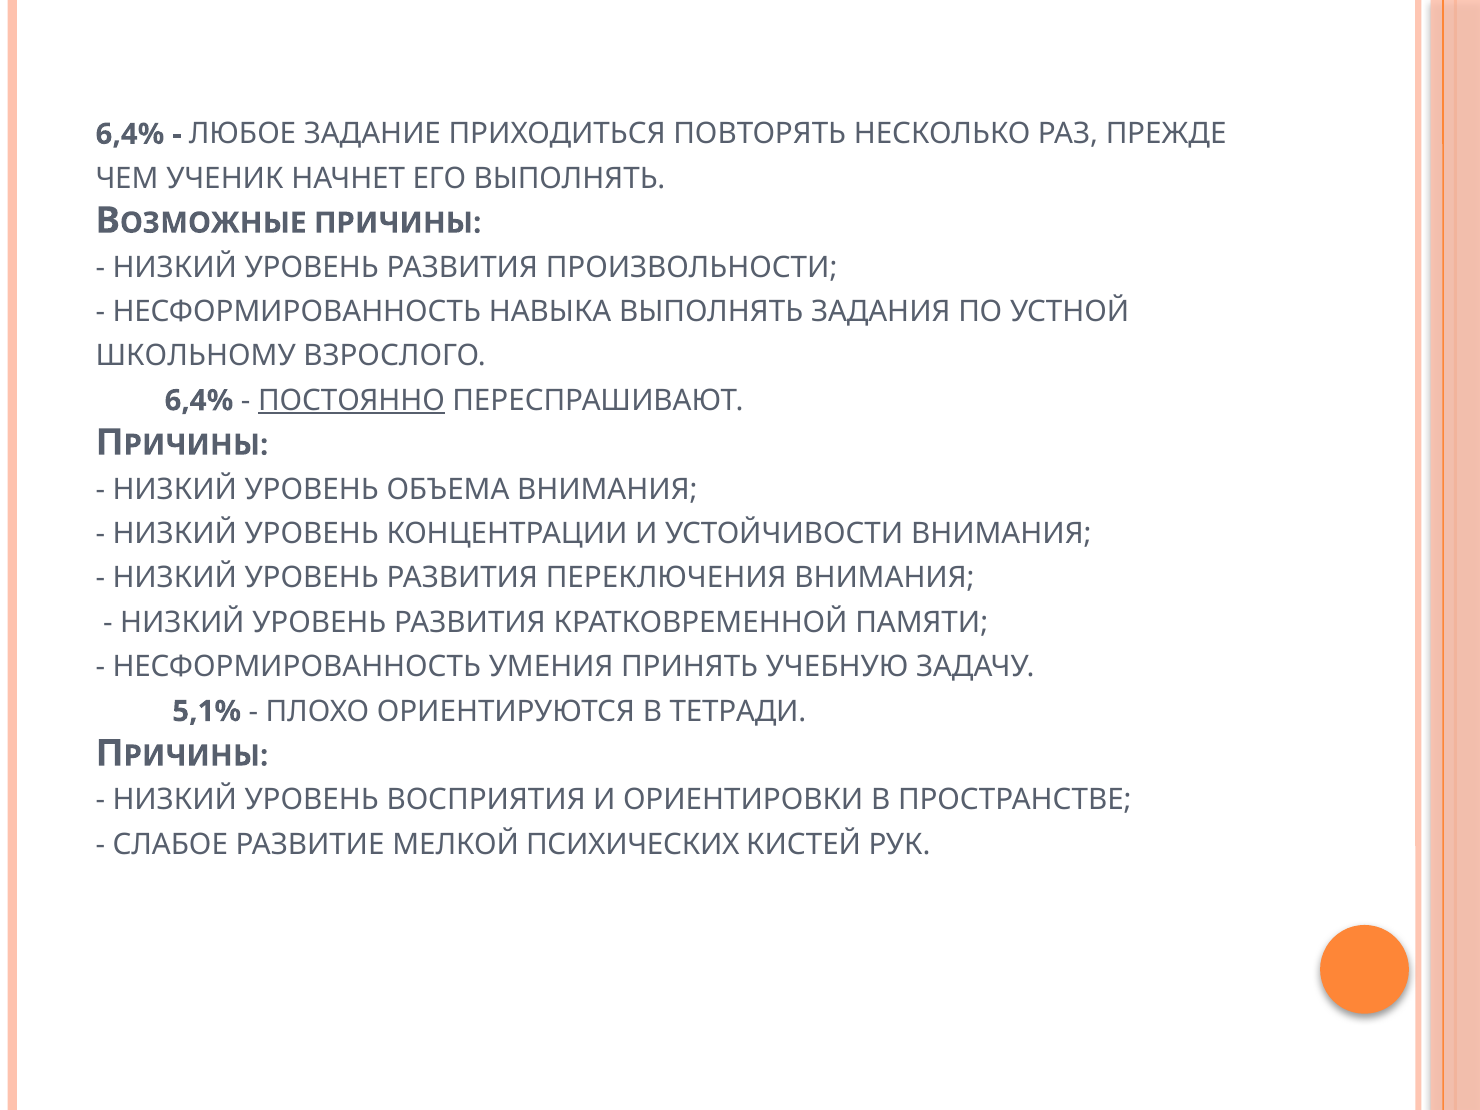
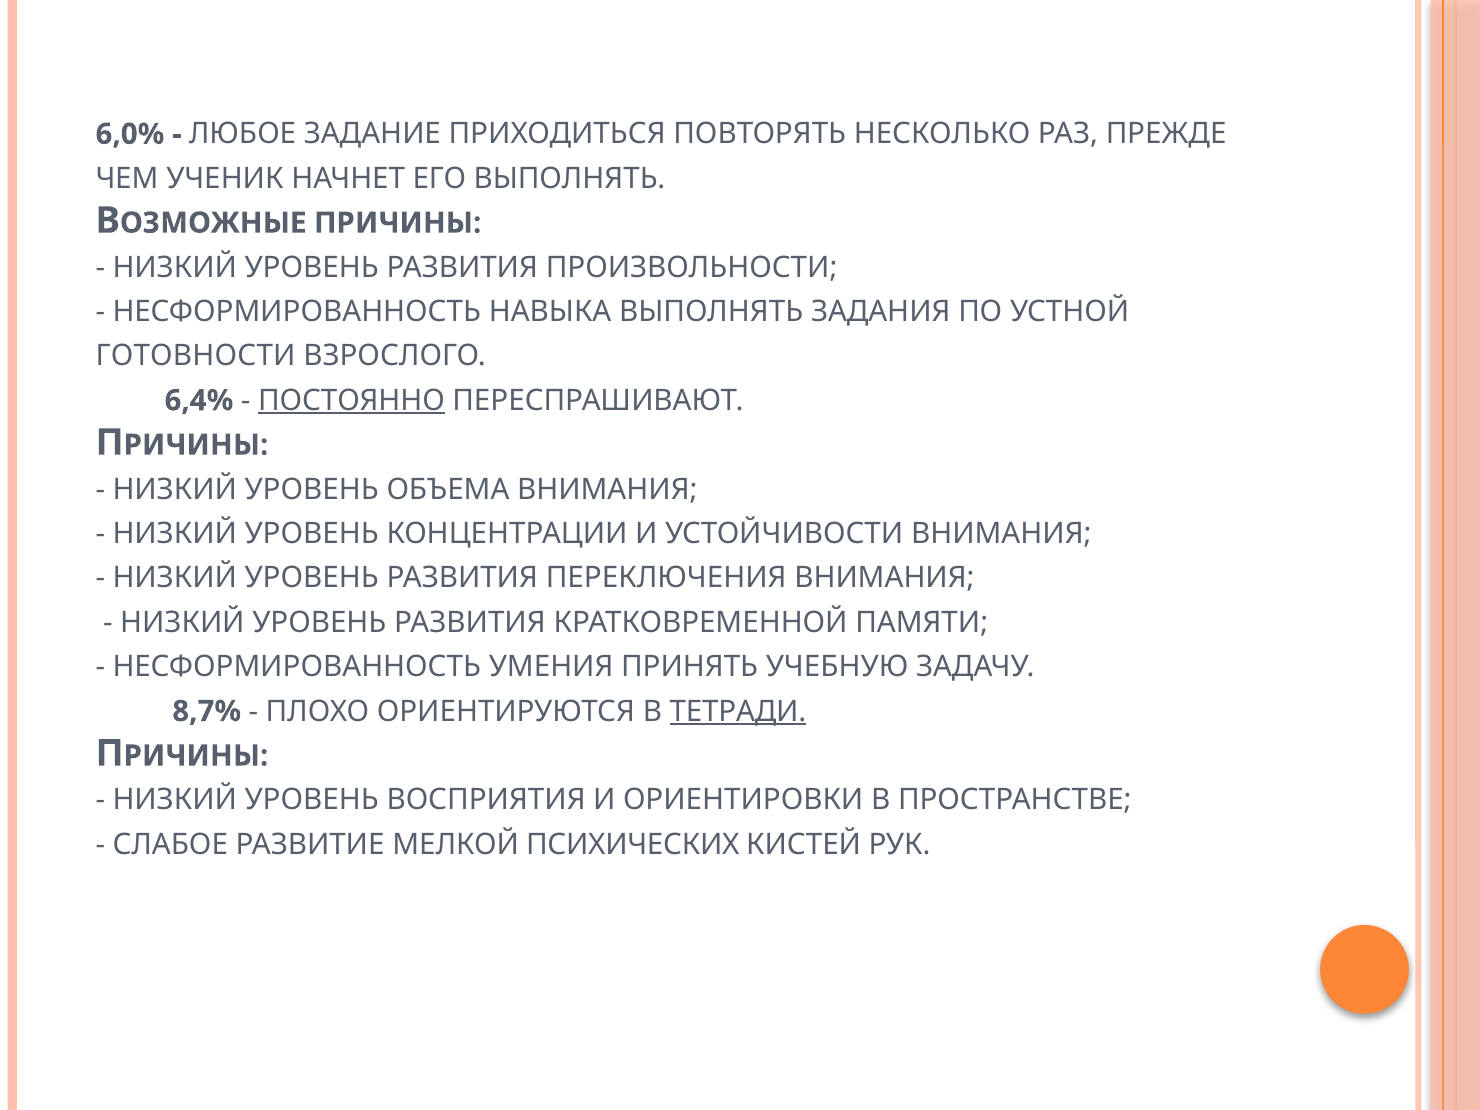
6,4%: 6,4% -> 6,0% (130, 134)
ШКОЛЬНОМУ: ШКОЛЬНОМУ -> ГОТОВНОСТИ (196, 356)
5,1%: 5,1% -> 8,7% (207, 711)
ТЕТРАДИ underline: none -> present (738, 711)
